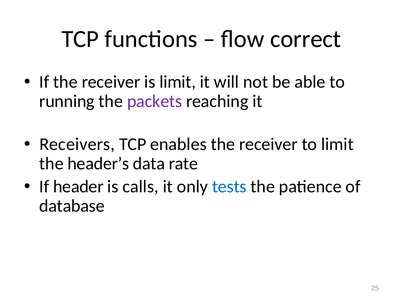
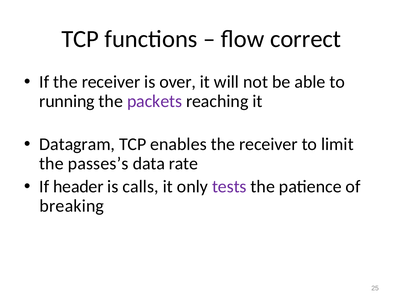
is limit: limit -> over (178, 82)
Receivers: Receivers -> Datagram (77, 144)
header’s: header’s -> passes’s (98, 164)
tests colour: blue -> purple (229, 187)
database: database -> breaking (72, 206)
